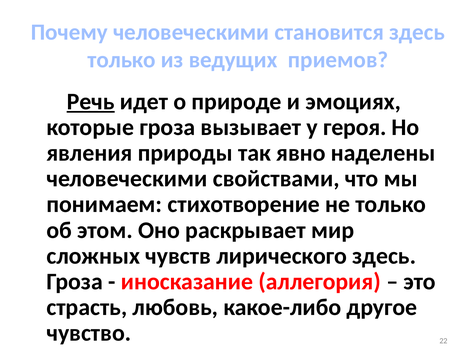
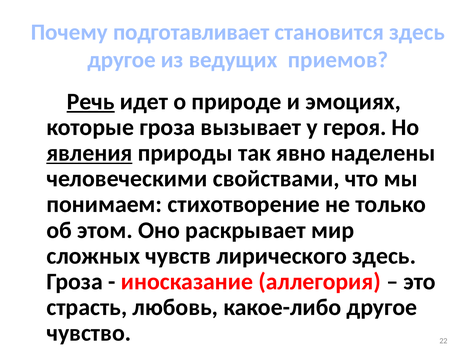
Почему человеческими: человеческими -> подготавливает (191, 32)
только: только -> другое (122, 60)
явления underline: none -> present (89, 153)
